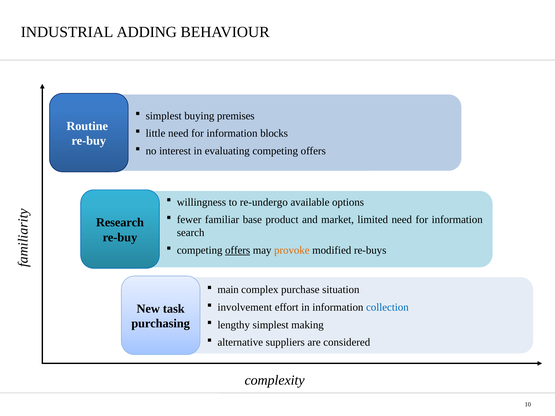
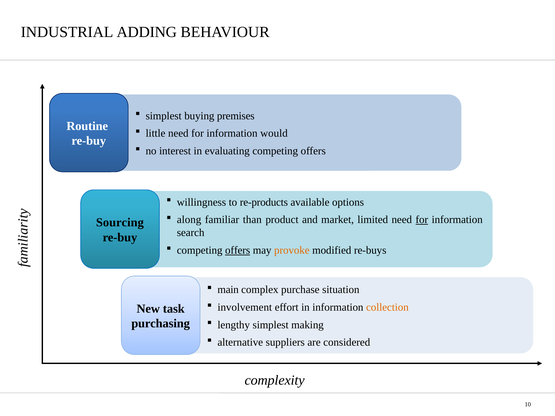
blocks: blocks -> would (274, 133)
re-undergo: re-undergo -> re-products (264, 202)
fewer: fewer -> along (189, 220)
base: base -> than (252, 220)
for underline: none -> present (422, 220)
Research: Research -> Sourcing (120, 223)
collection colour: blue -> orange (387, 307)
